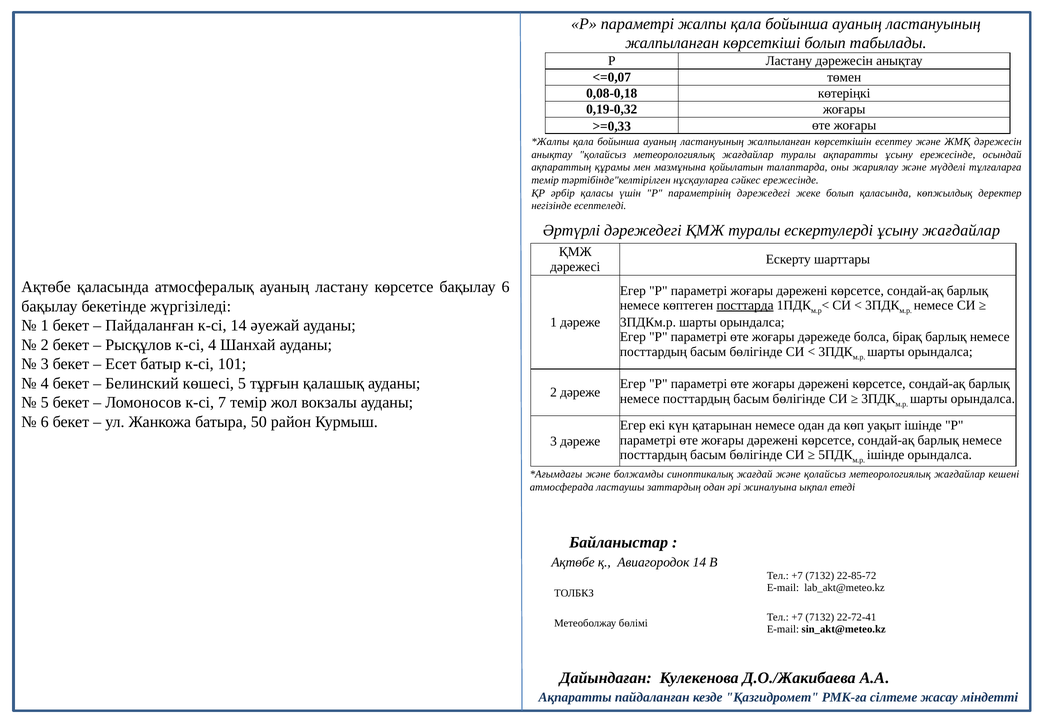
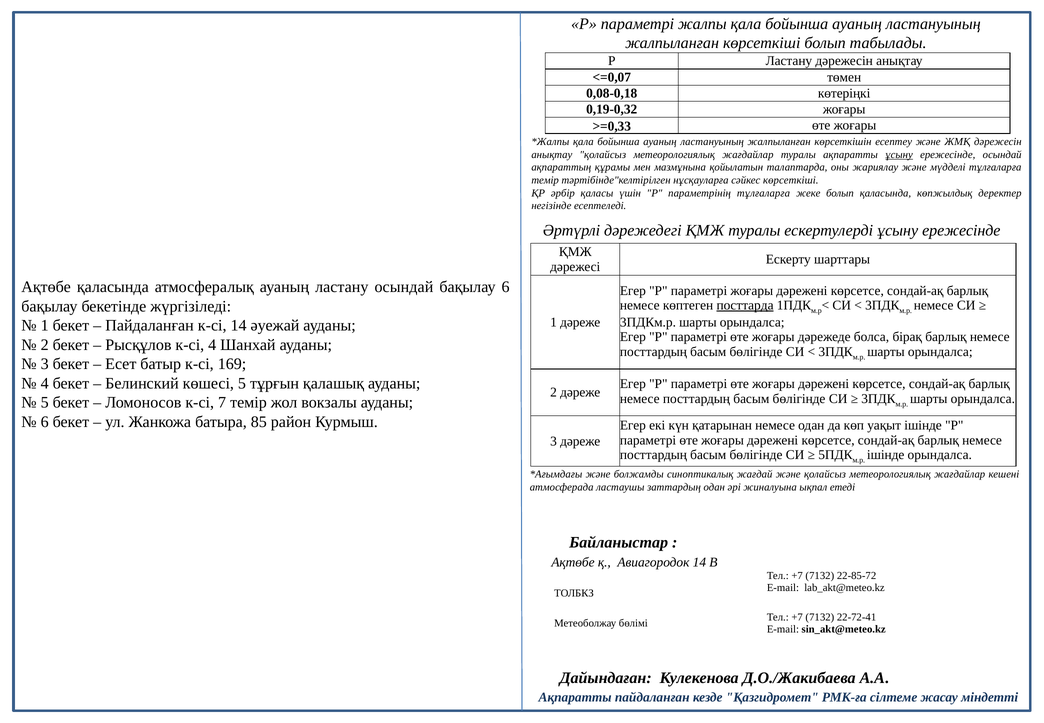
ұсыну underline: none -> present (899, 154)
сәйкес ережесінде: ережесінде -> көрсеткіші (791, 180)
параметрінің дәрежедегі: дәрежедегі -> тұлғаларға (764, 193)
ескертулерді ұсыну жағдайлар: жағдайлар -> ережесінде (961, 231)
ластану көрсетсе: көрсетсе -> осындай (404, 287)
101: 101 -> 169 (232, 364)
50: 50 -> 85 (259, 422)
